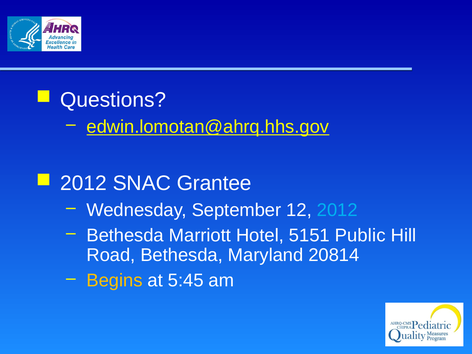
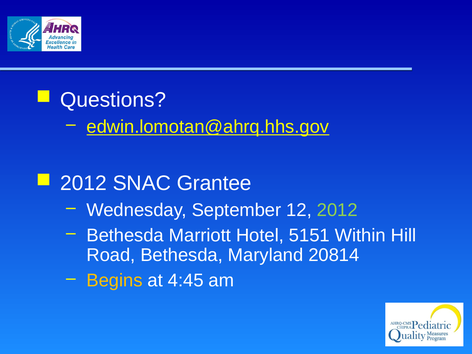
2012 colour: light blue -> light green (337, 210)
Public: Public -> Within (360, 235)
5:45: 5:45 -> 4:45 (186, 281)
